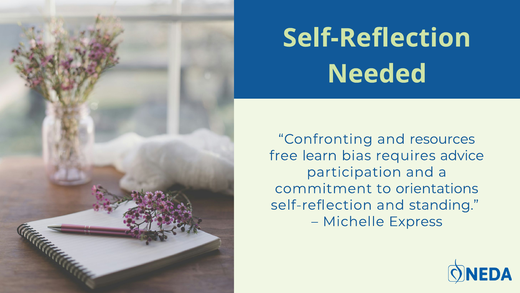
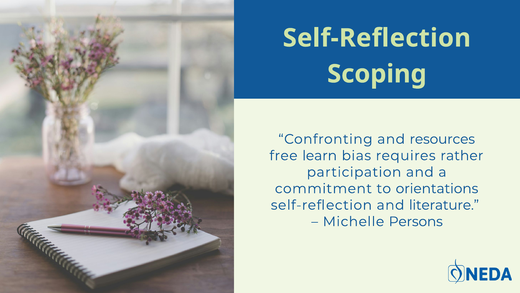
Needed: Needed -> Scoping (377, 74)
advice: advice -> rather (462, 155)
standing: standing -> literature (444, 205)
Express: Express -> Persons (416, 221)
